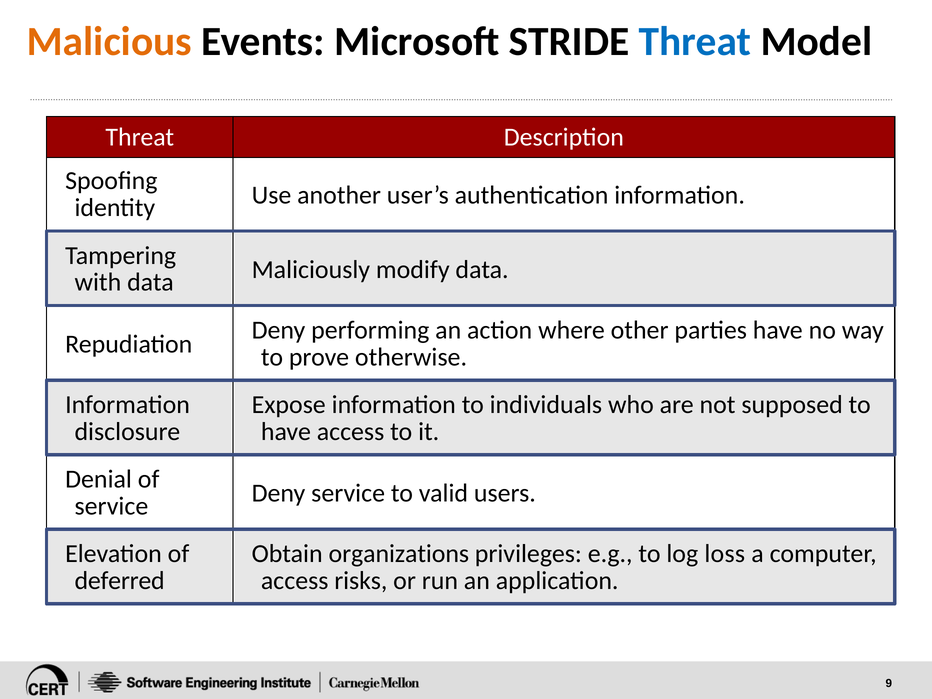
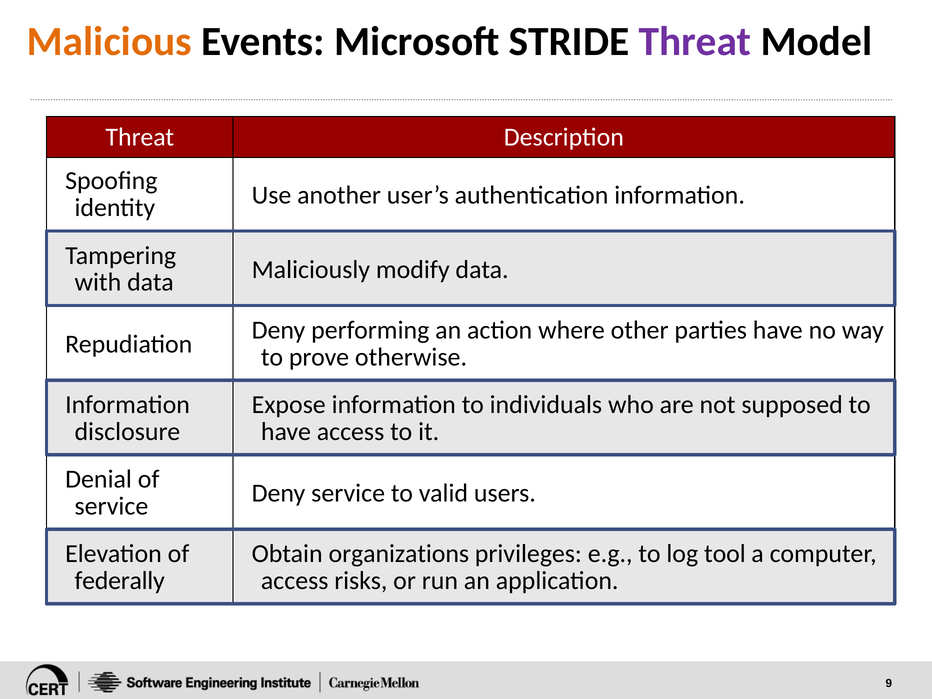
Threat colour: blue -> purple (695, 41)
loss: loss -> tool (725, 554)
deferred: deferred -> federally (120, 581)
